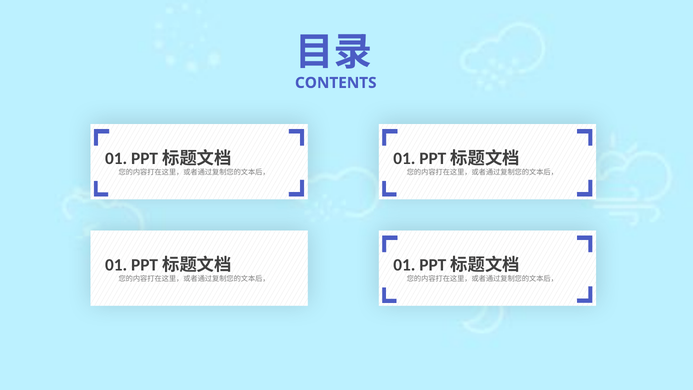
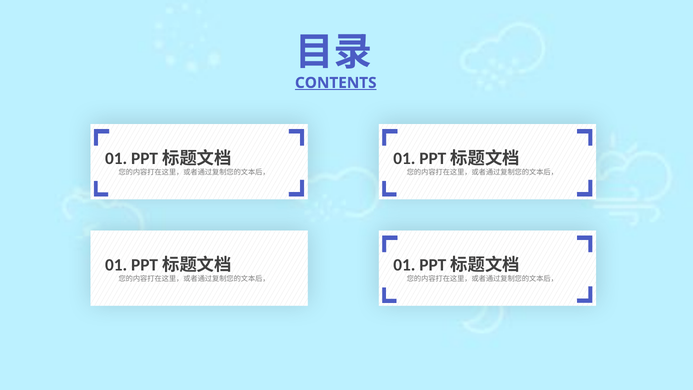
CONTENTS underline: none -> present (336, 83)
